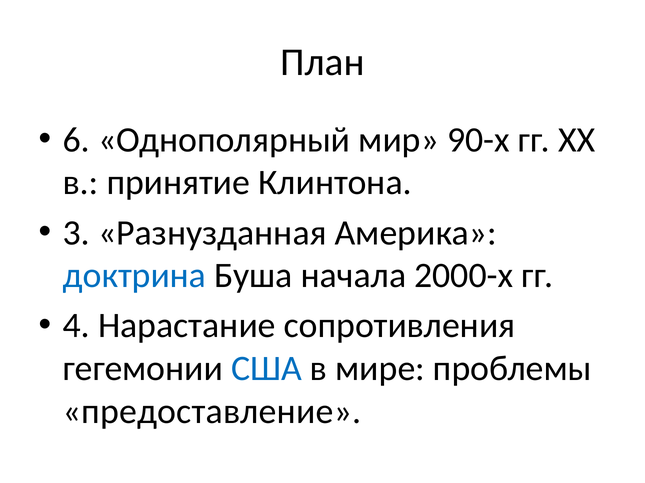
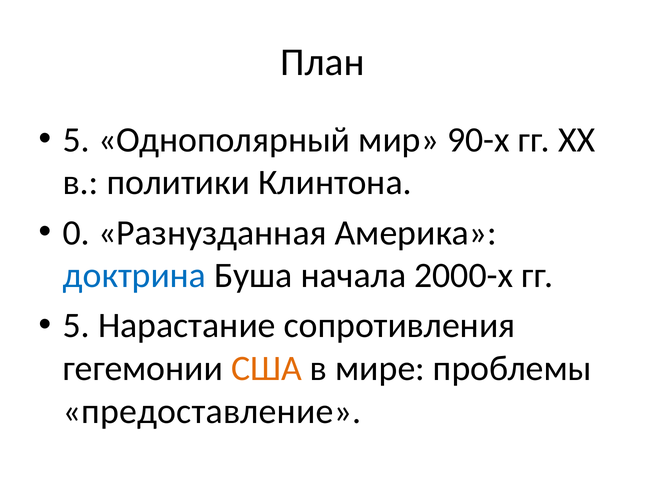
6: 6 -> 5 (76, 140)
принятие: принятие -> политики (178, 183)
3: 3 -> 0 (76, 233)
4: 4 -> 5 (76, 326)
США colour: blue -> orange (266, 369)
